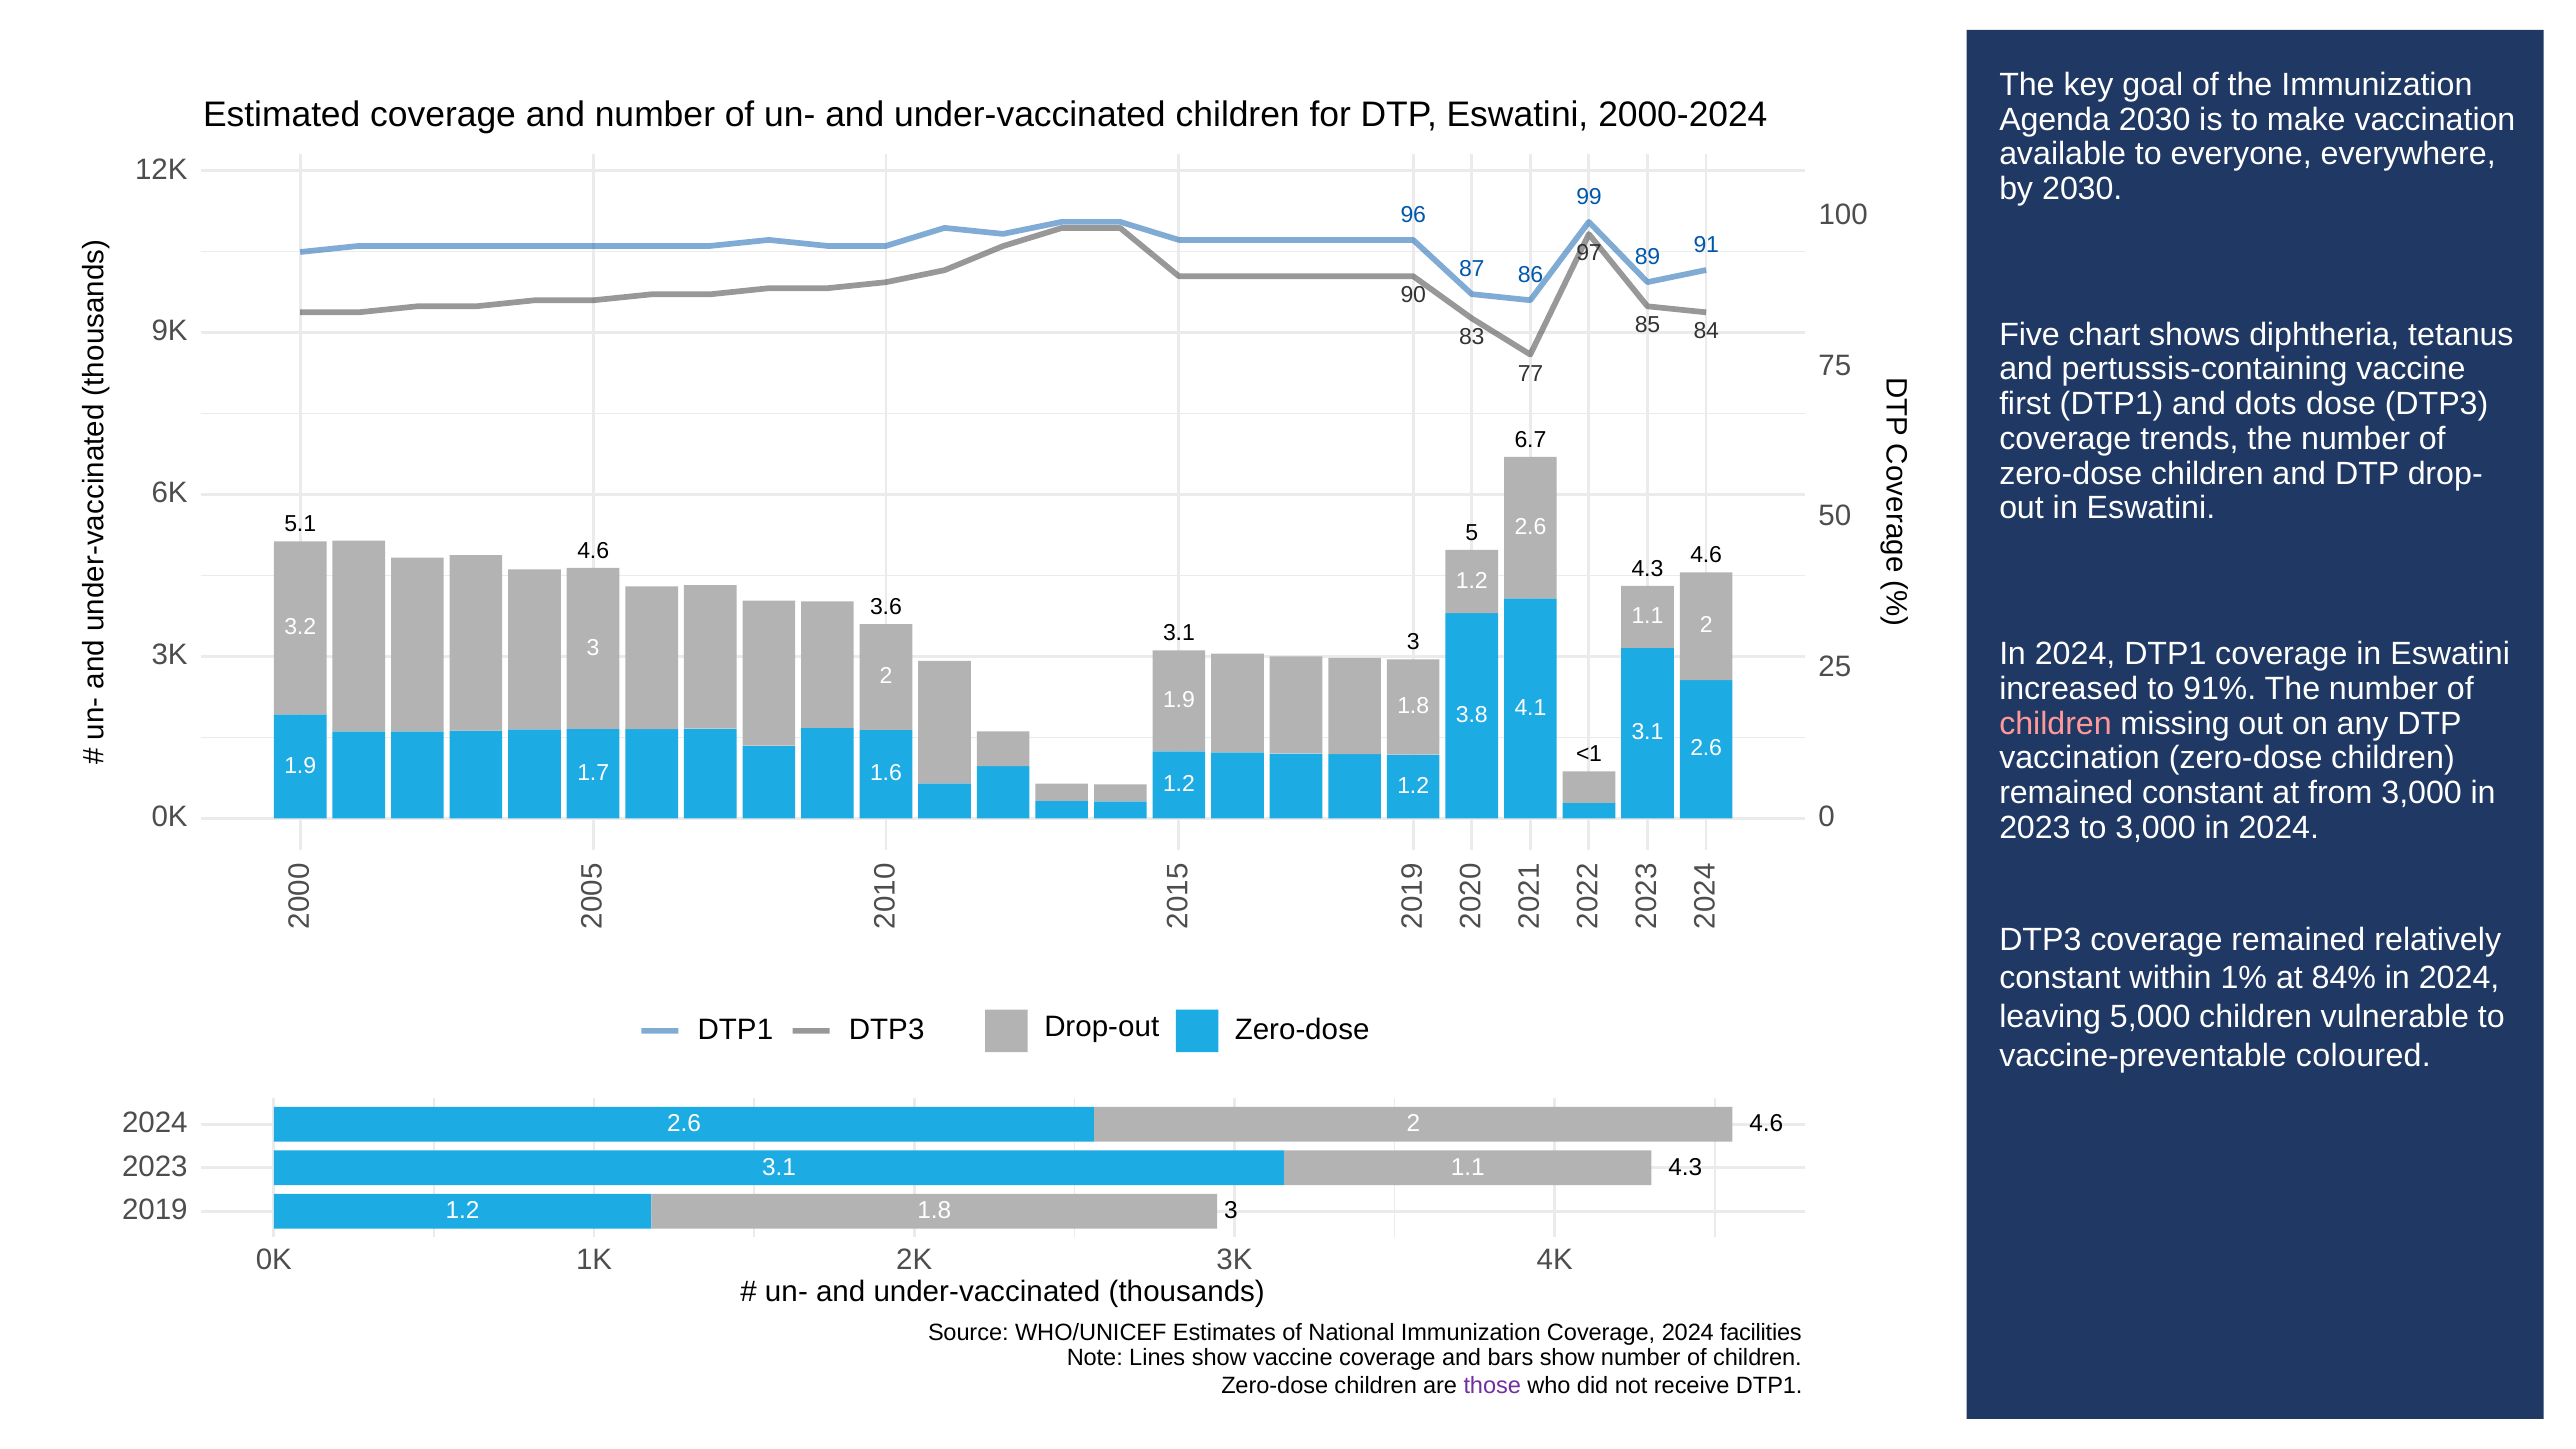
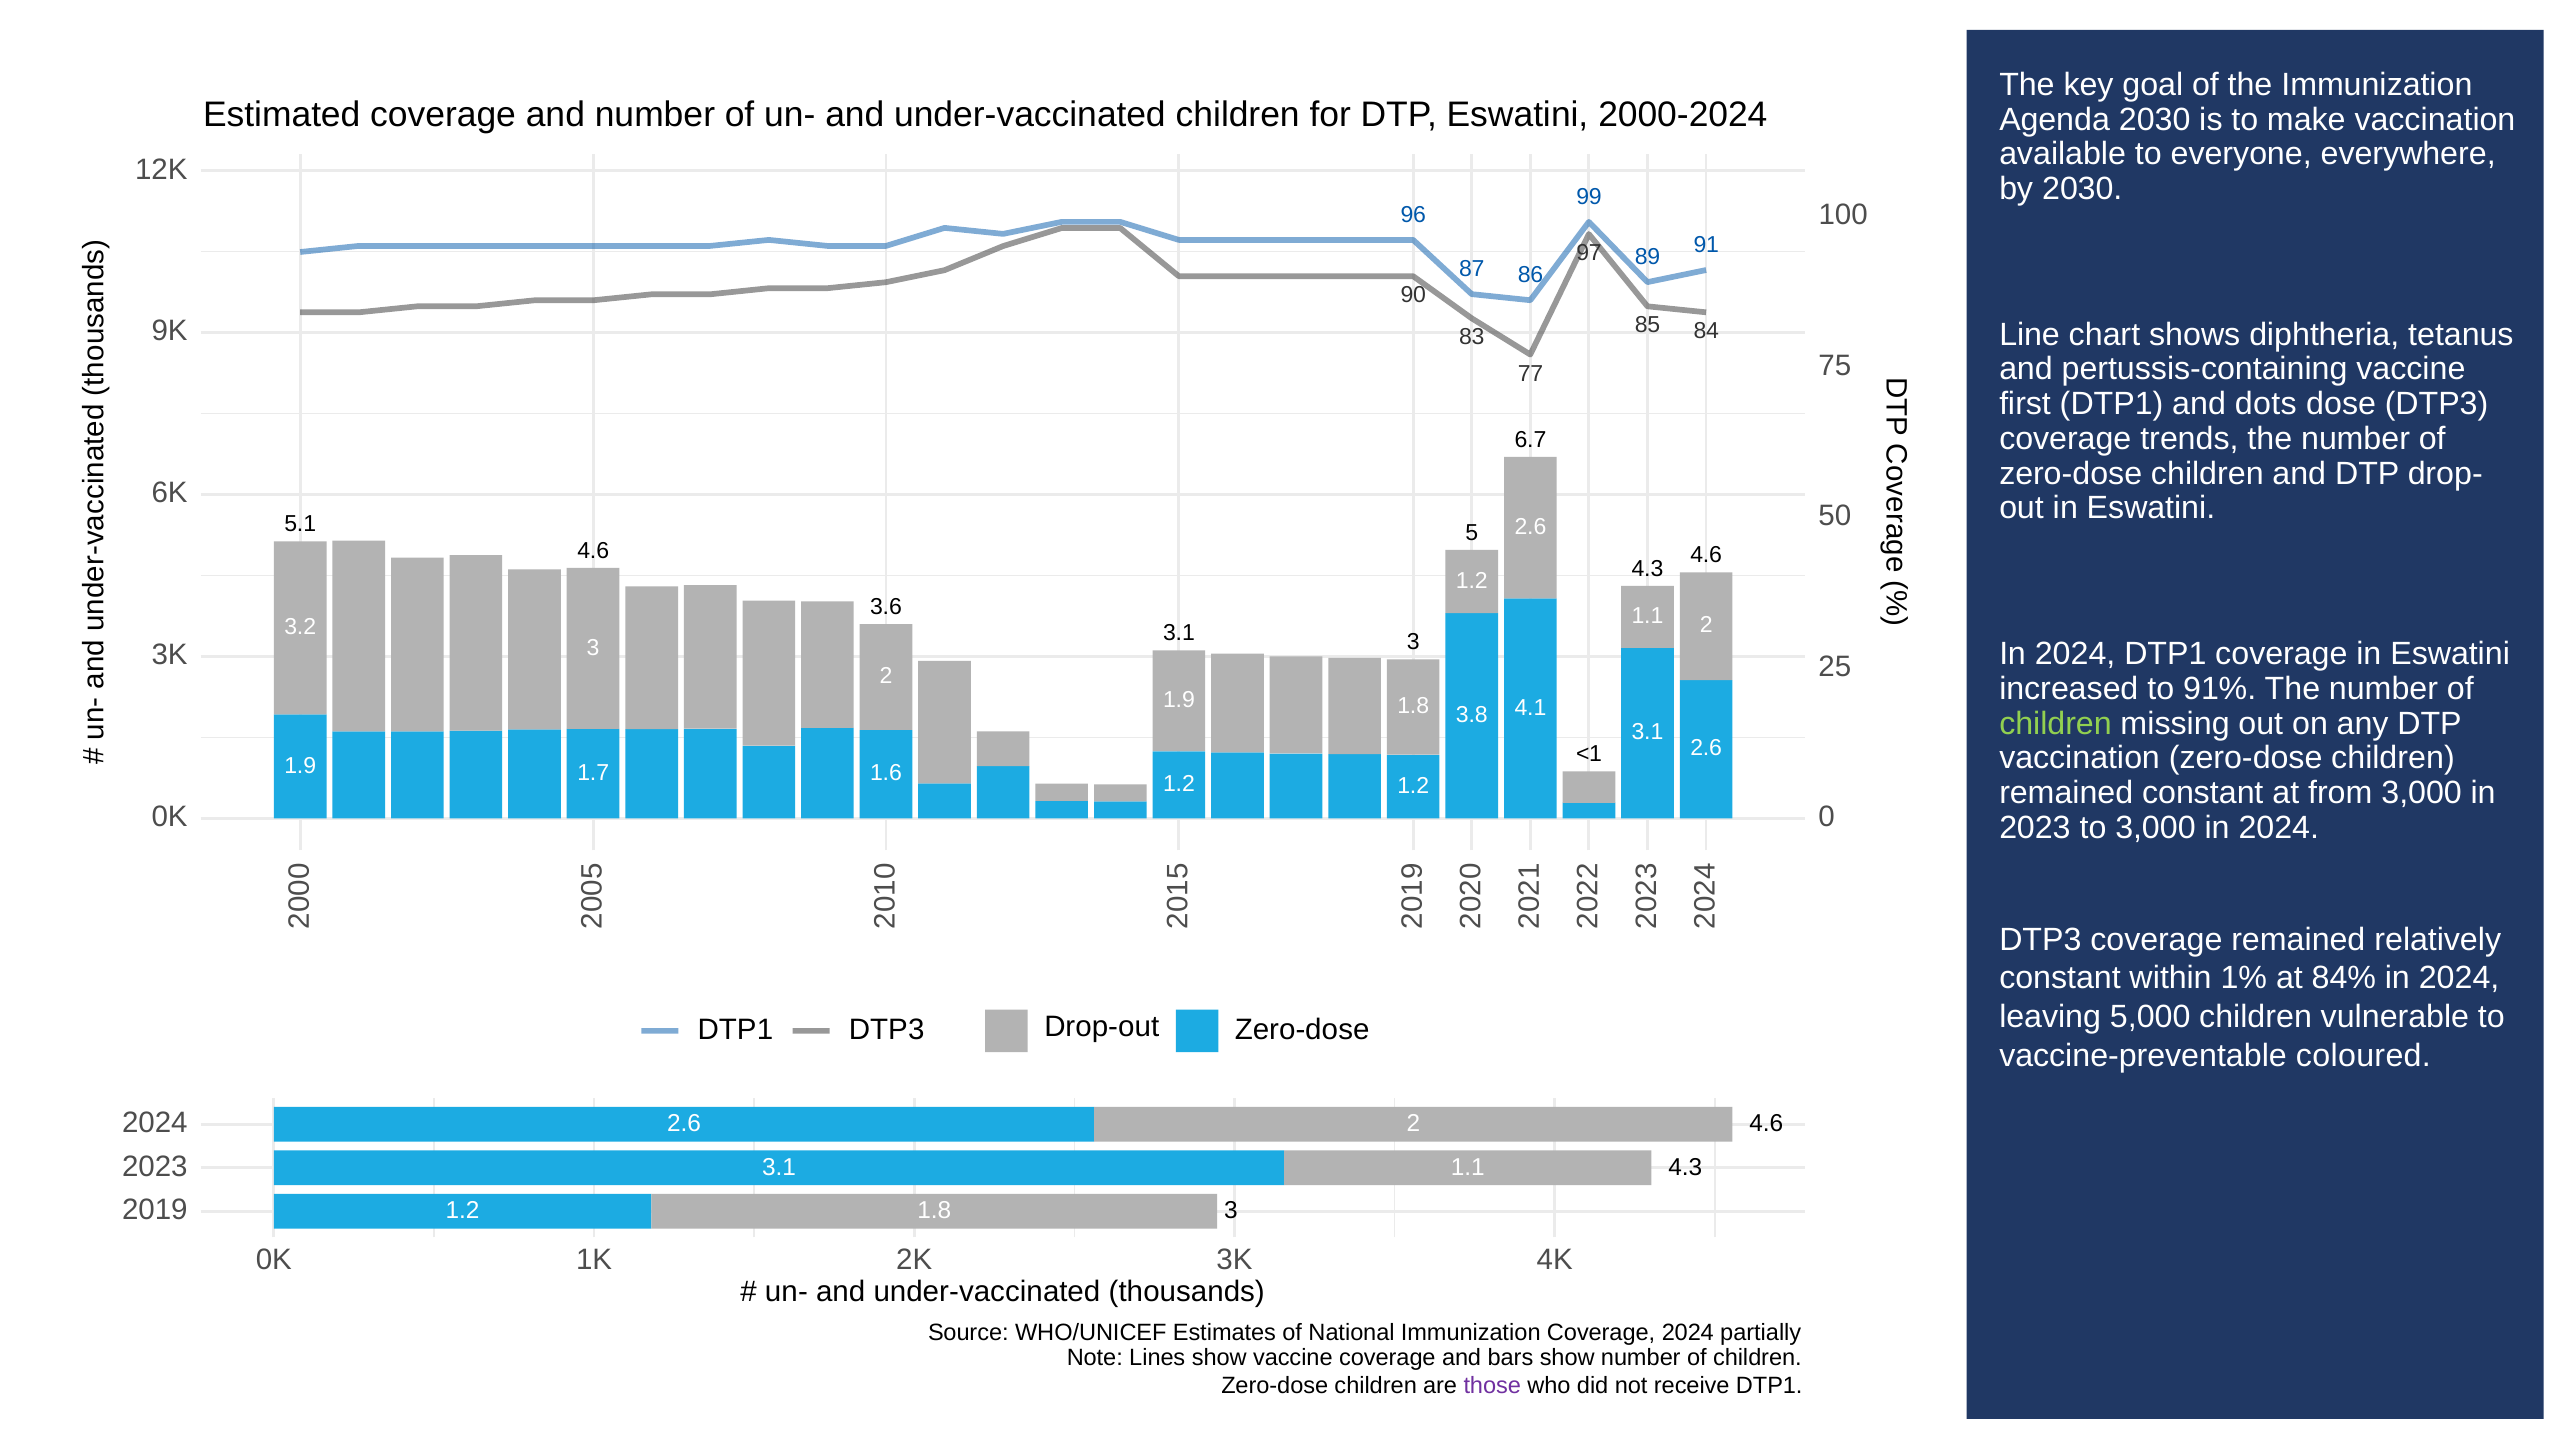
Five: Five -> Line (2030, 335)
children colour: pink -> light green (2056, 723)
facilities: facilities -> partially (1761, 1332)
